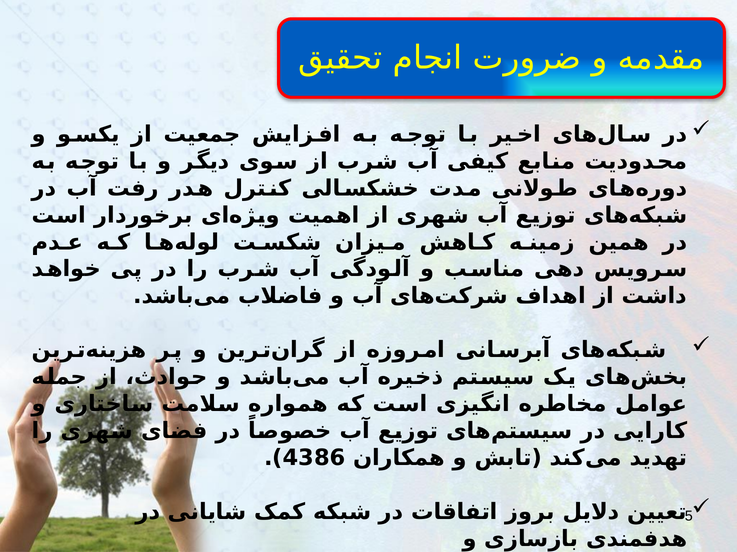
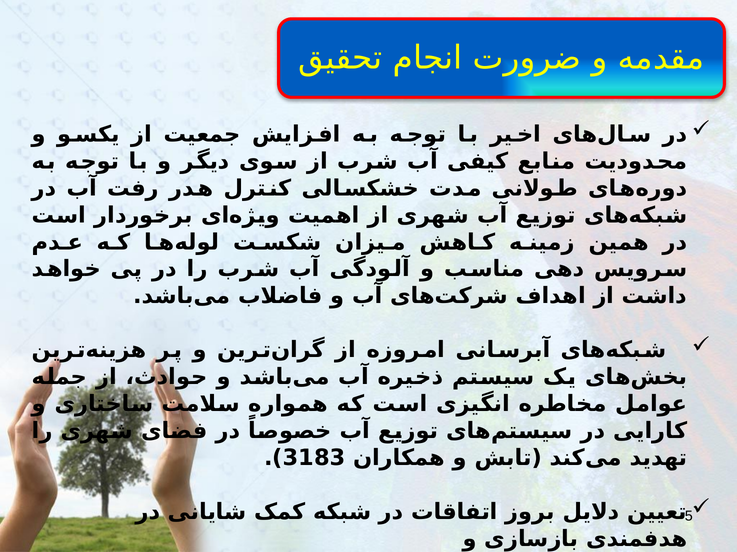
4386: 4386 -> 3183 (314, 459)
